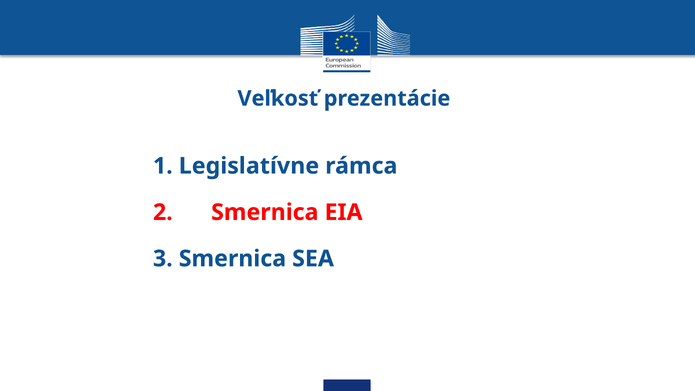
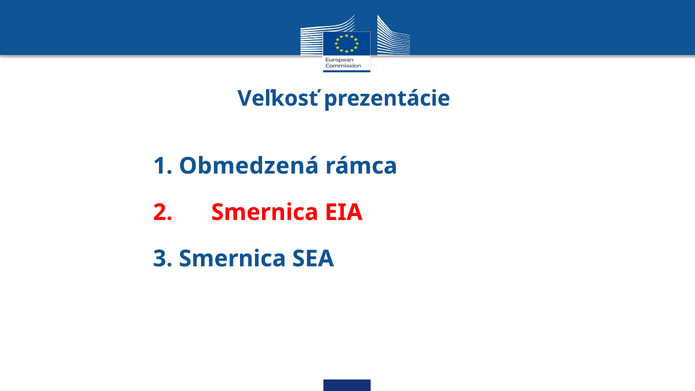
Legislatívne: Legislatívne -> Obmedzená (249, 166)
